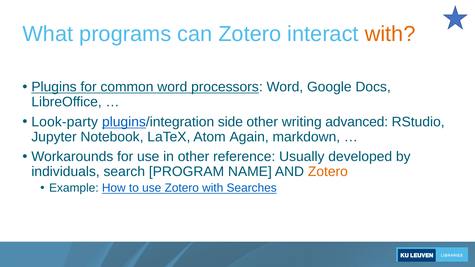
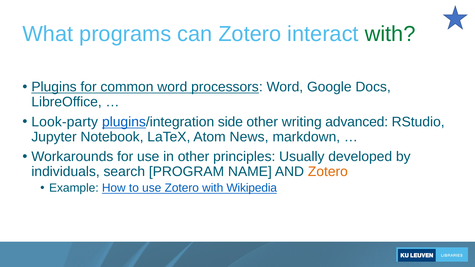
with colour: orange -> green (390, 34)
Again: Again -> News (249, 137)
reference: reference -> principles (244, 157)
Searches: Searches -> Wikipedia (252, 188)
